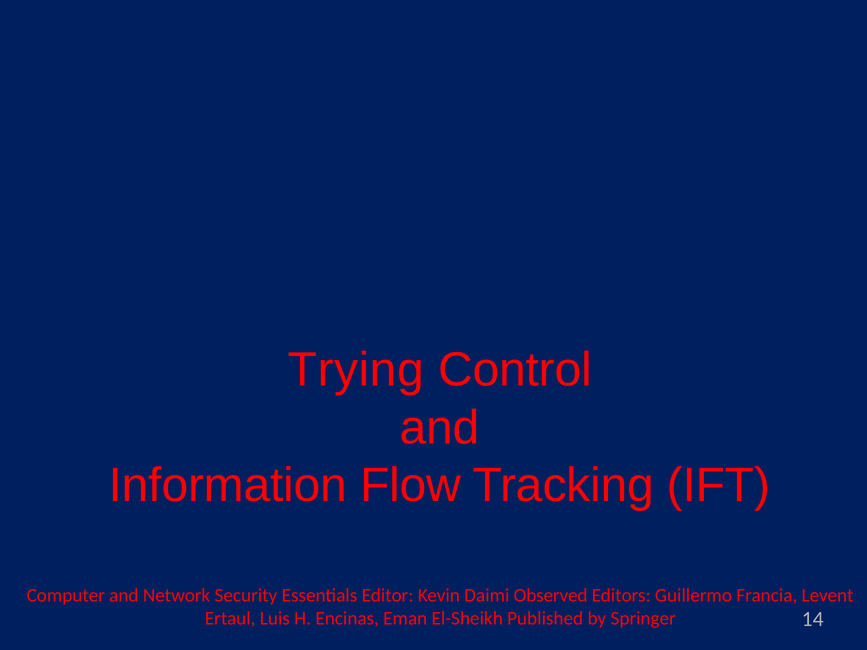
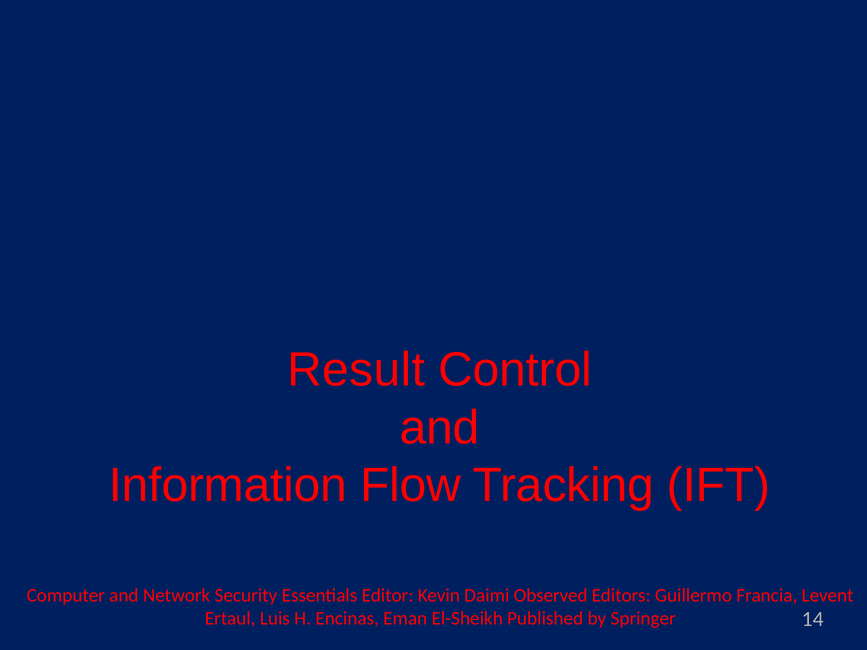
Trying: Trying -> Result (356, 370)
